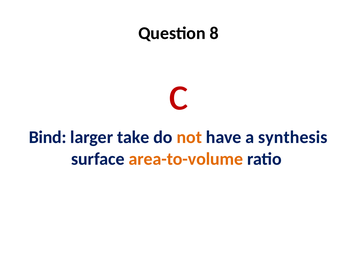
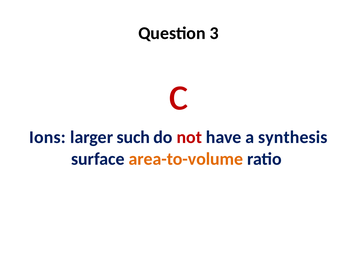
8: 8 -> 3 (214, 33)
Bind: Bind -> Ions (47, 137)
take: take -> such (133, 137)
not colour: orange -> red (189, 137)
